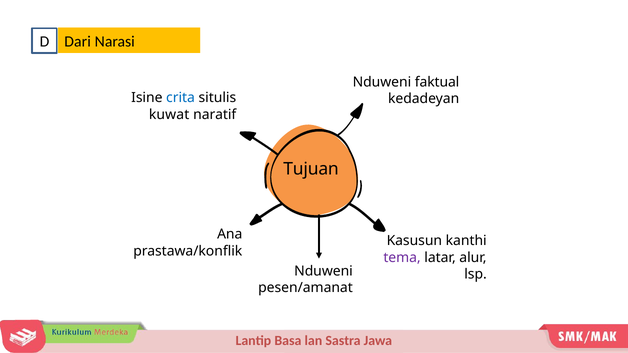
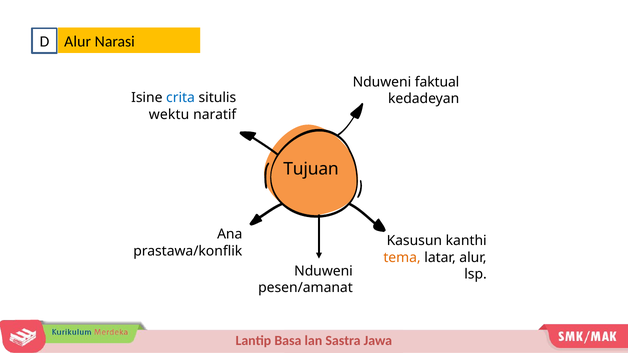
D Dari: Dari -> Alur (78, 41)
kuwat: kuwat -> wektu (169, 115)
tema colour: purple -> orange (402, 258)
